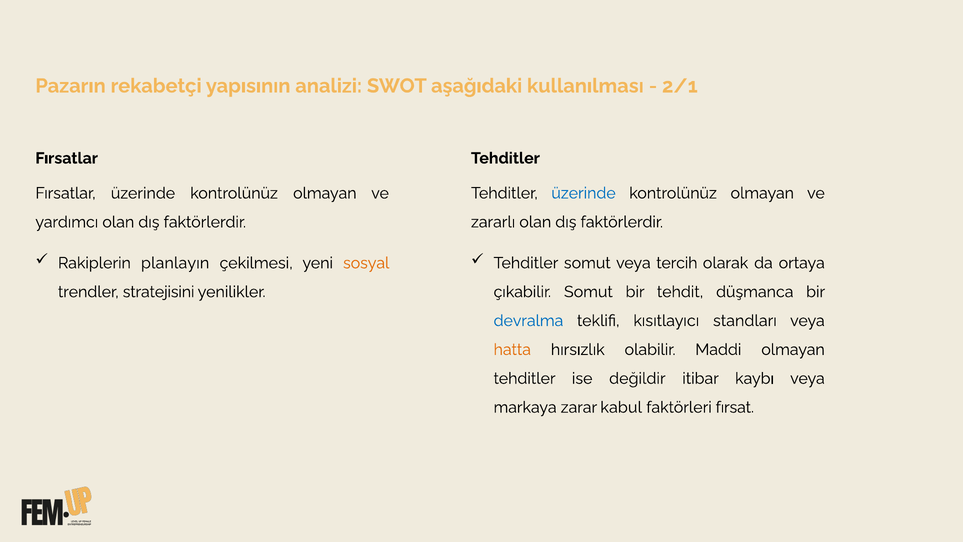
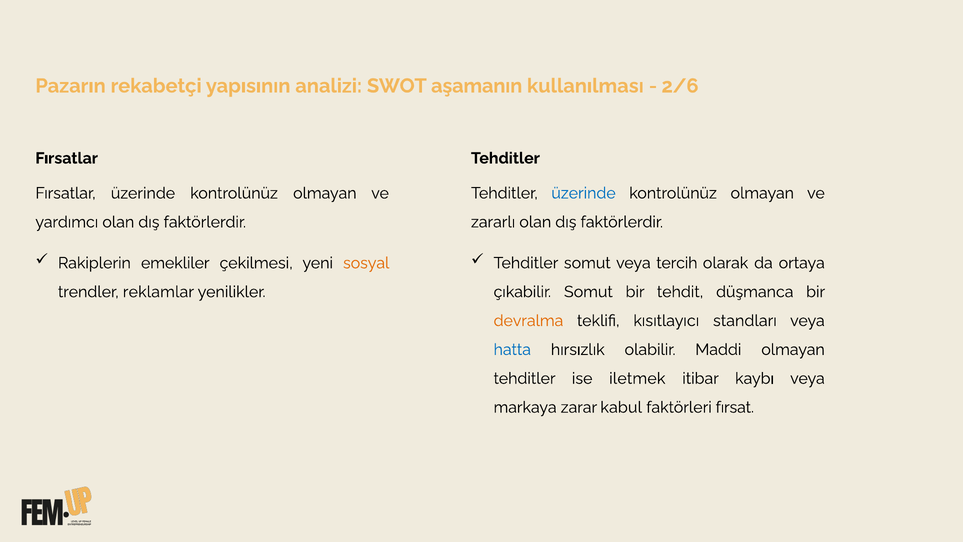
aşağıdaki: aşağıdaki -> aşamanın (477, 86)
2/1: 2/1 -> 2/6 (680, 86)
planlayın: planlayın -> emekliler (175, 263)
stratejisini: stratejisini -> reklamlar (158, 292)
devralma colour: blue -> orange (528, 321)
hatta colour: orange -> blue (512, 349)
değildir: değildir -> iletmek (637, 378)
